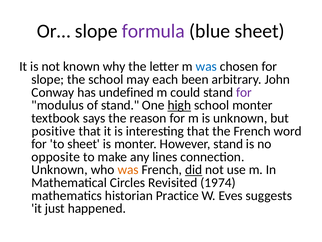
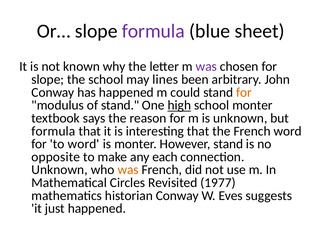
was colour: blue -> purple (206, 66)
each: each -> lines (165, 79)
has undefined: undefined -> happened (126, 92)
for colour: purple -> orange (244, 92)
positive: positive -> formula (53, 131)
to sheet: sheet -> word (84, 144)
lines: lines -> each (165, 157)
did underline: present -> none (194, 169)
1974: 1974 -> 1977 (218, 182)
historian Practice: Practice -> Conway (177, 195)
